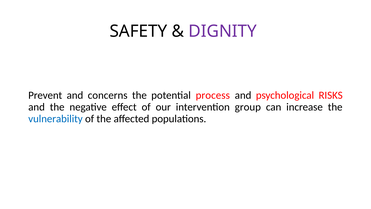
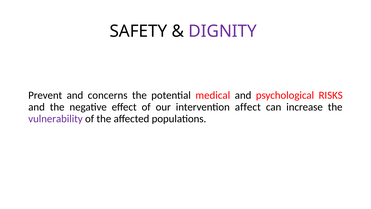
process: process -> medical (213, 95)
group: group -> affect (248, 107)
vulnerability colour: blue -> purple (55, 119)
